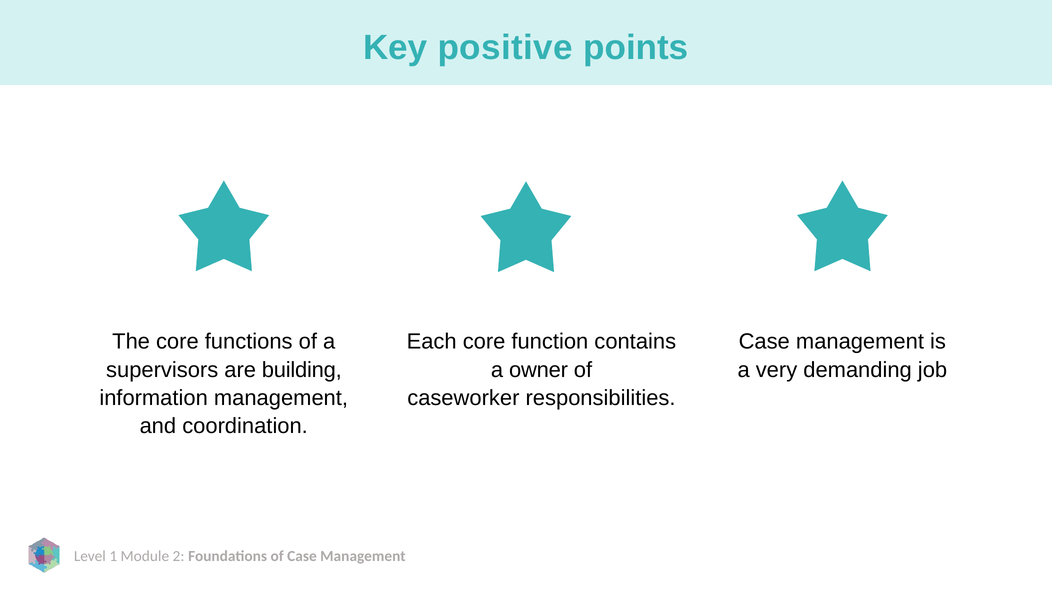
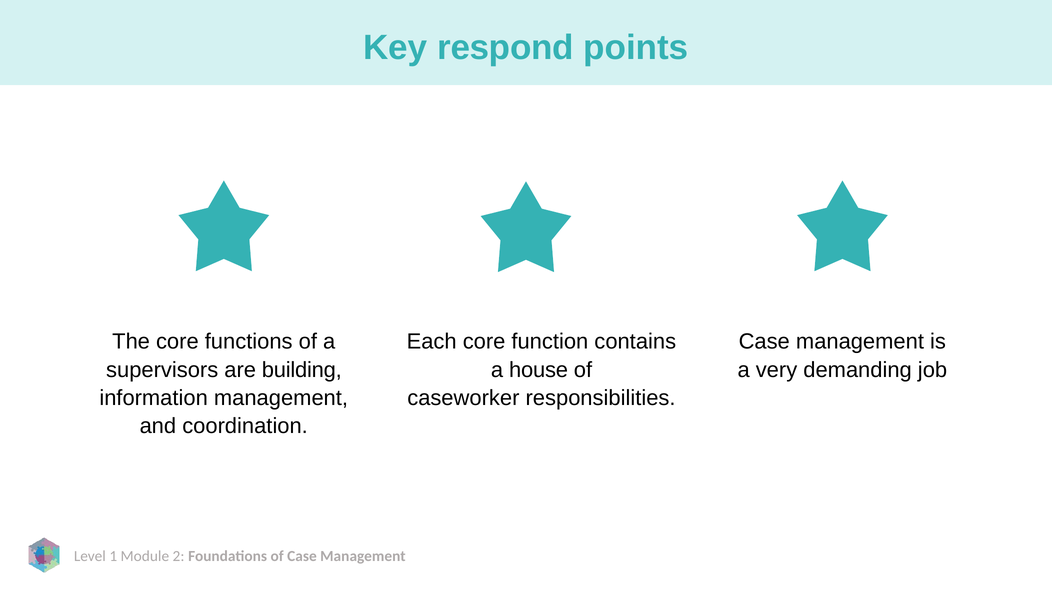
positive: positive -> respond (505, 48)
owner: owner -> house (539, 370)
